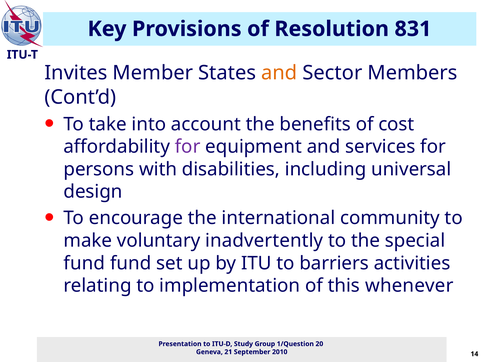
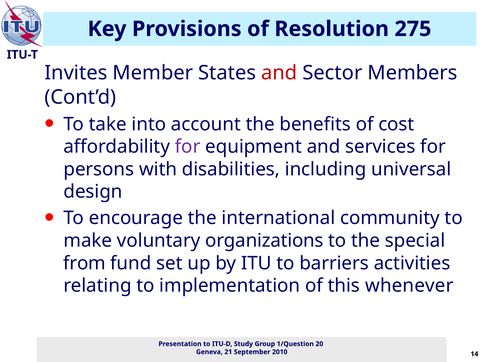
831: 831 -> 275 (413, 29)
and colour: orange -> red (279, 73)
inadvertently: inadvertently -> organizations (264, 241)
fund: fund -> from (85, 263)
